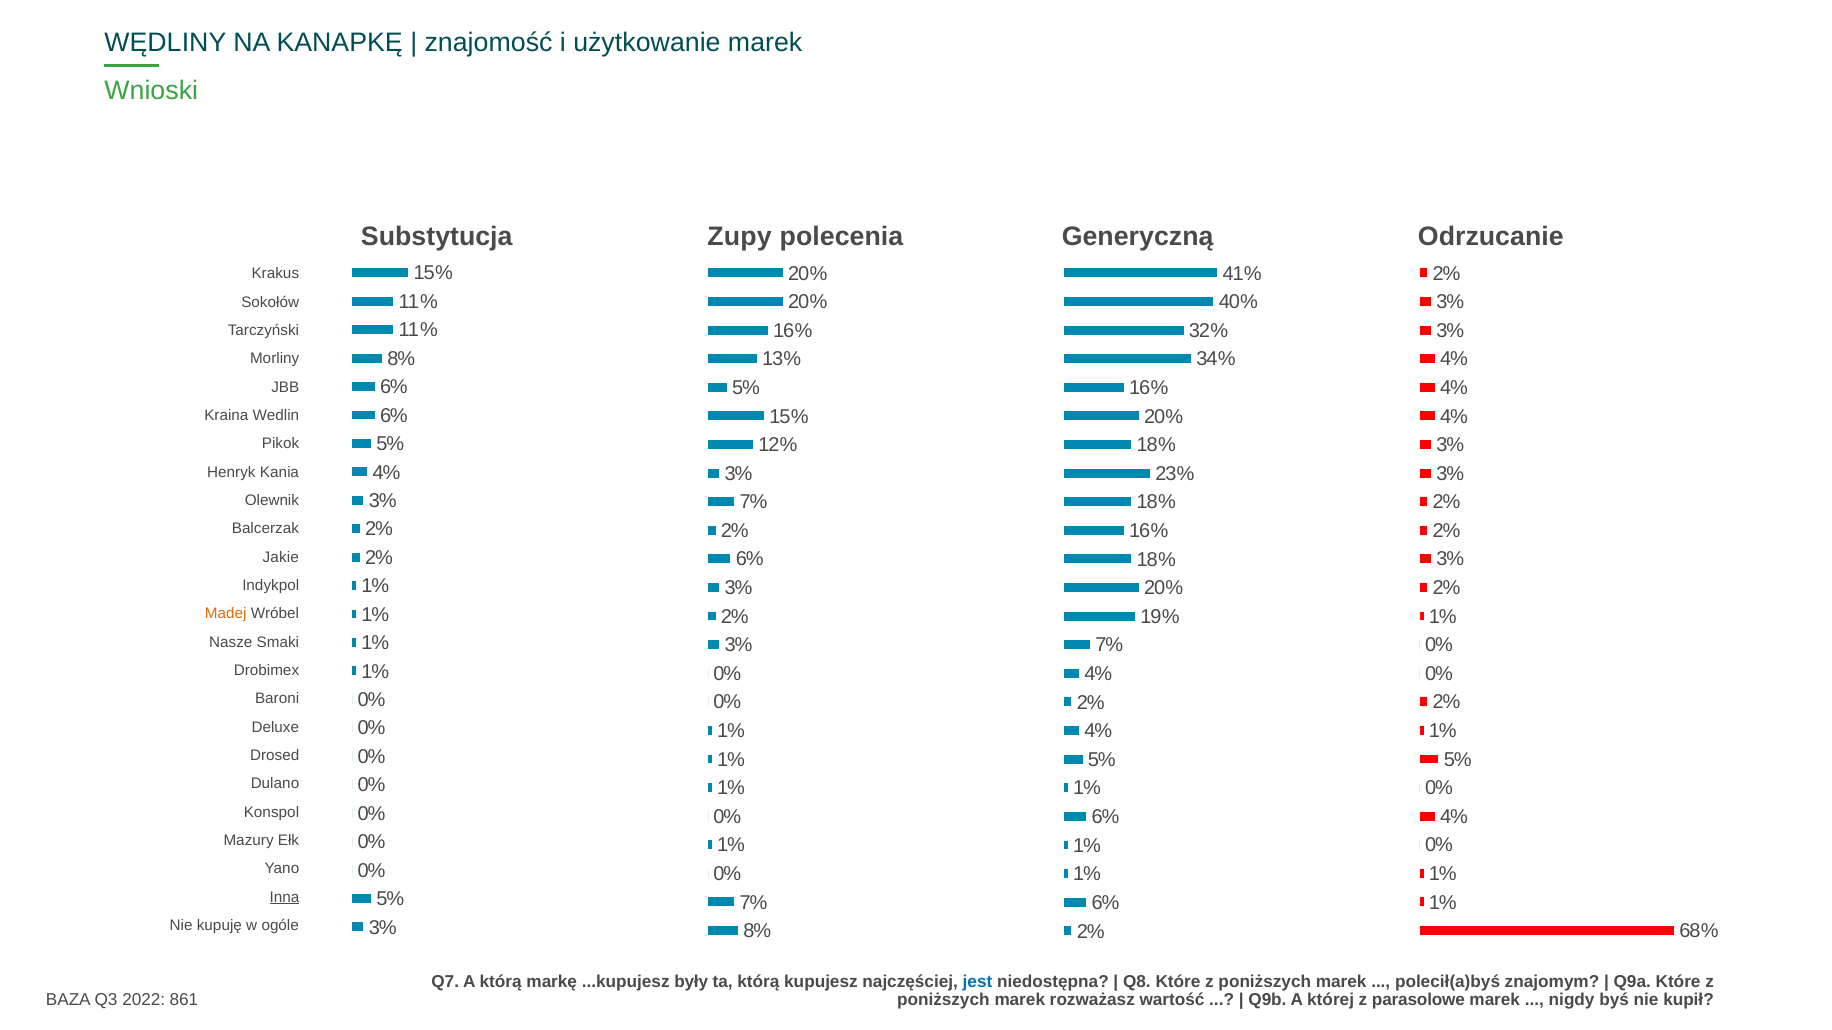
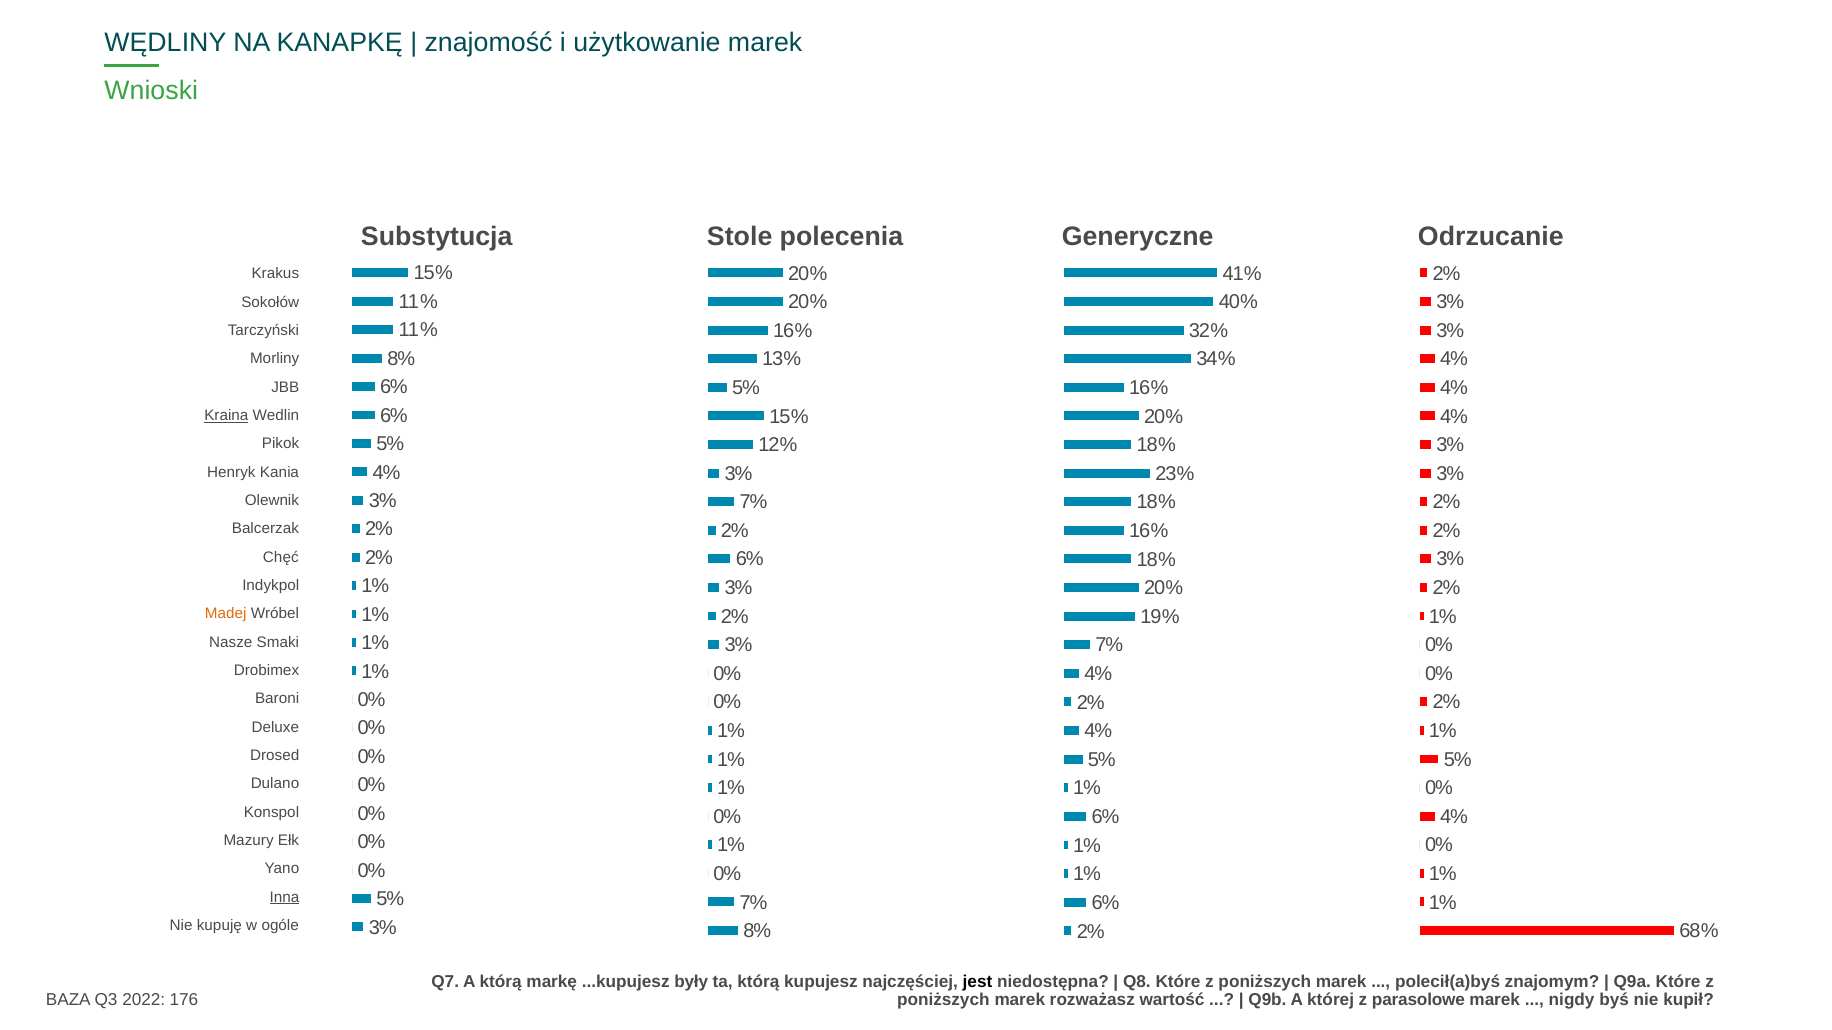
Zupy: Zupy -> Stole (740, 237)
Generyczną: Generyczną -> Generyczne (1138, 237)
Kraina underline: none -> present (226, 416)
Jakie: Jakie -> Chęć (281, 557)
jest colour: blue -> black (978, 982)
861: 861 -> 176 (184, 1000)
